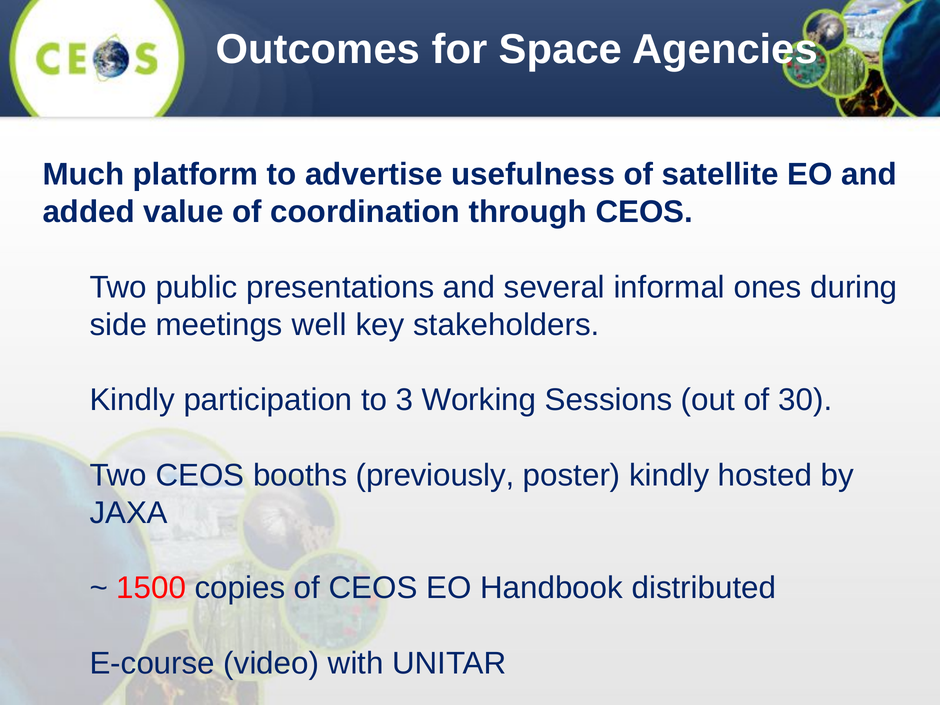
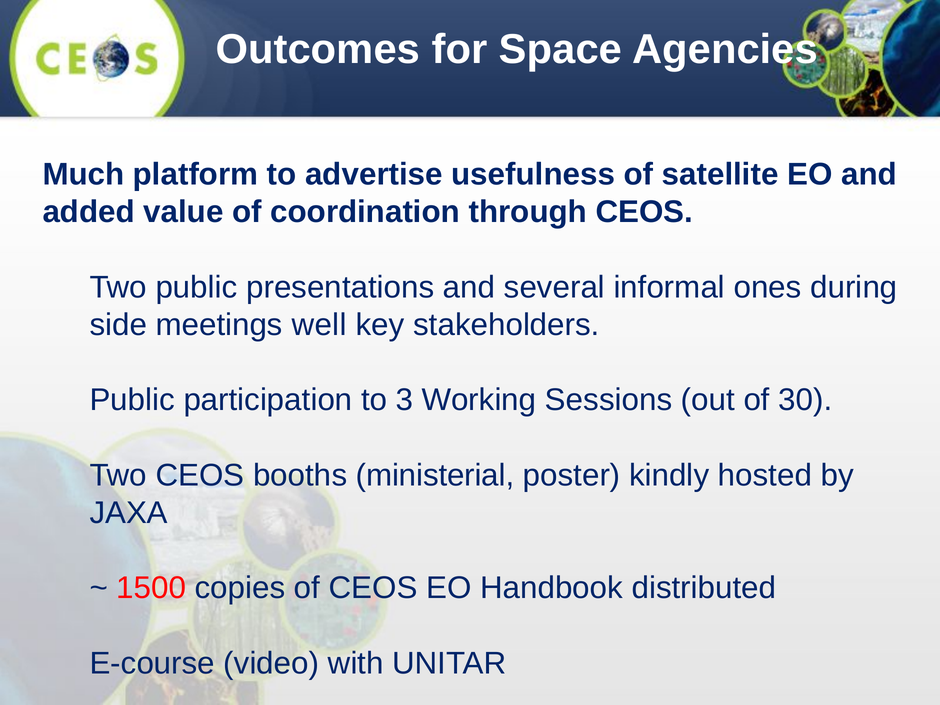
Kindly: Kindly -> Public (132, 400)
previously: previously -> ministerial (435, 475)
